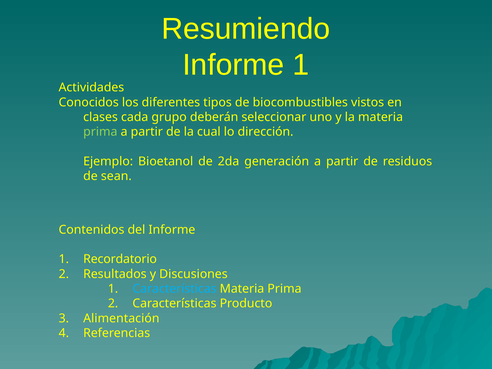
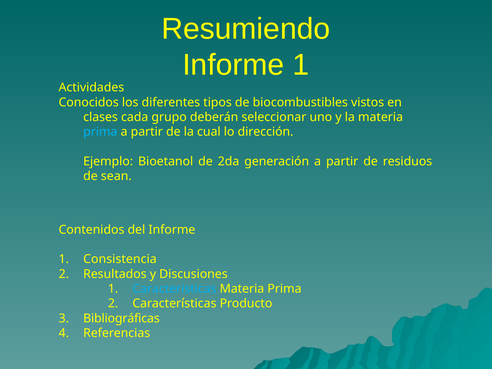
prima colour: light green -> light blue (100, 132)
Recordatorio: Recordatorio -> Consistencia (120, 259)
Alimentación: Alimentación -> Bibliográficas (121, 318)
